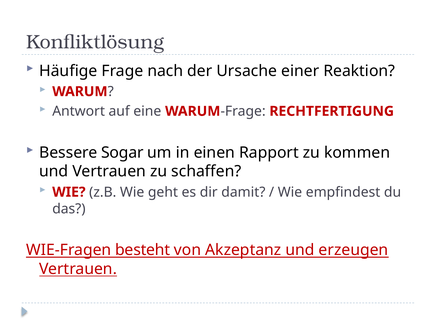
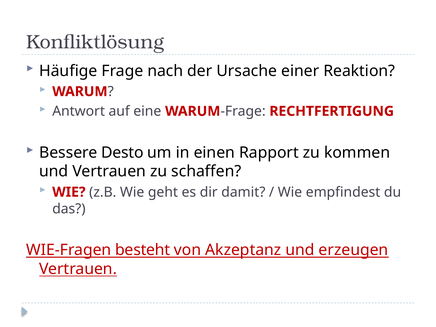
Sogar: Sogar -> Desto (122, 153)
